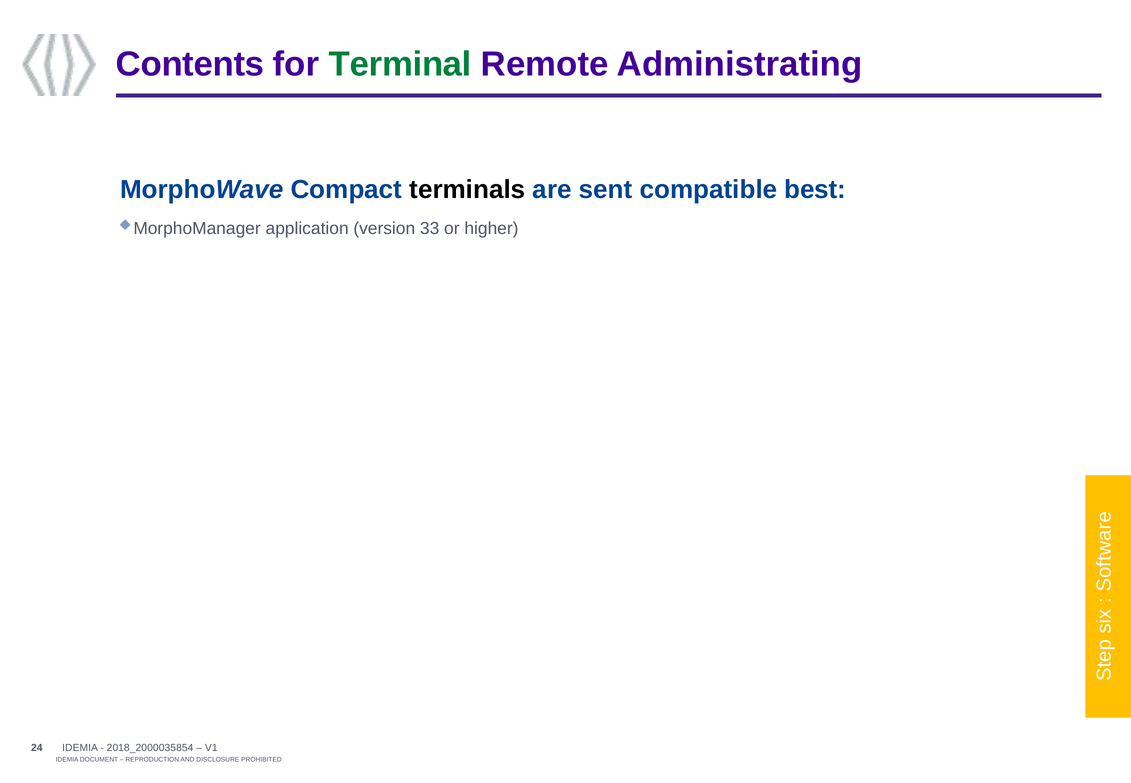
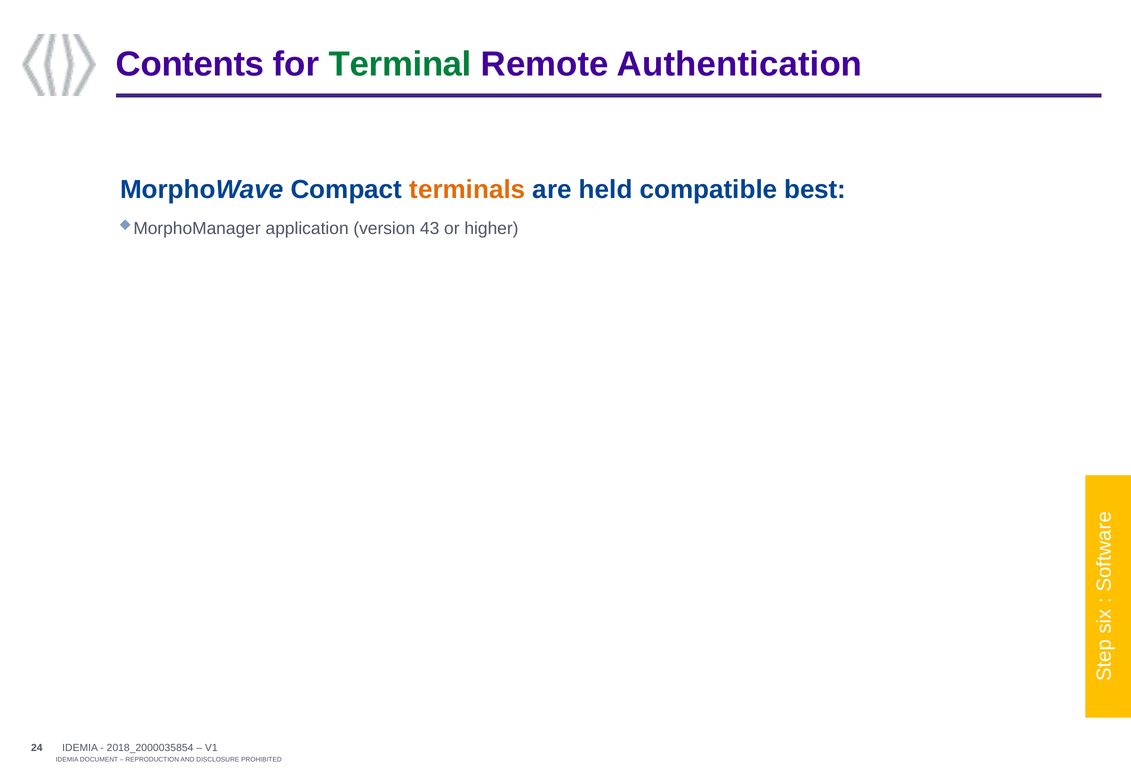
Administrating: Administrating -> Authentication (740, 64)
terminals colour: black -> orange (467, 190)
sent: sent -> held (606, 190)
33: 33 -> 43 (430, 228)
